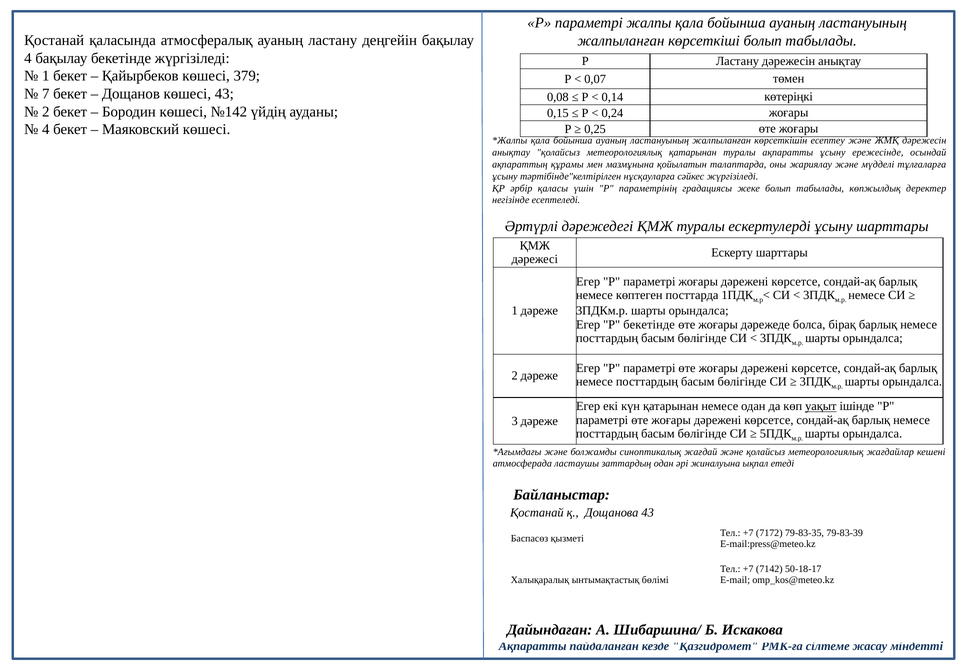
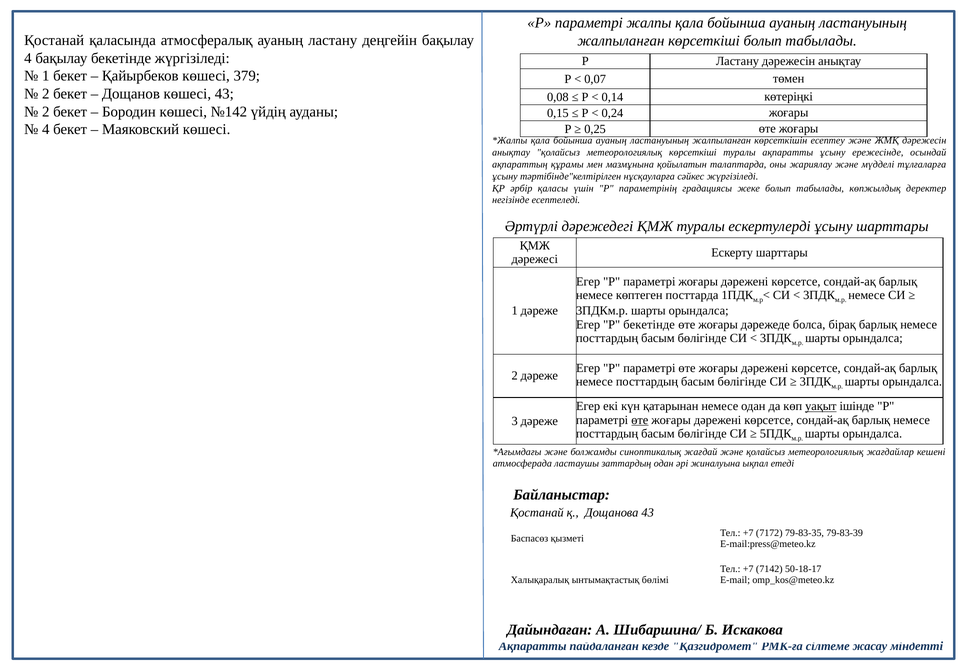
7: 7 -> 2 (46, 94)
метеорологиялық қатарынан: қатарынан -> көрсеткіші (693, 152)
өте underline: none -> present (640, 420)
